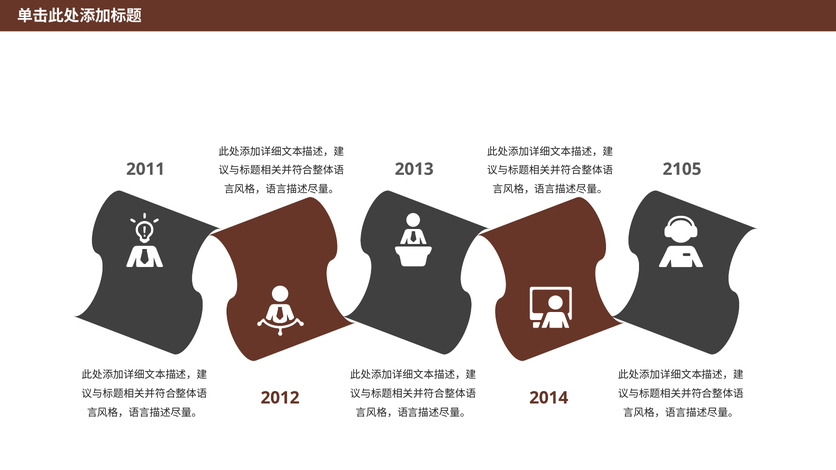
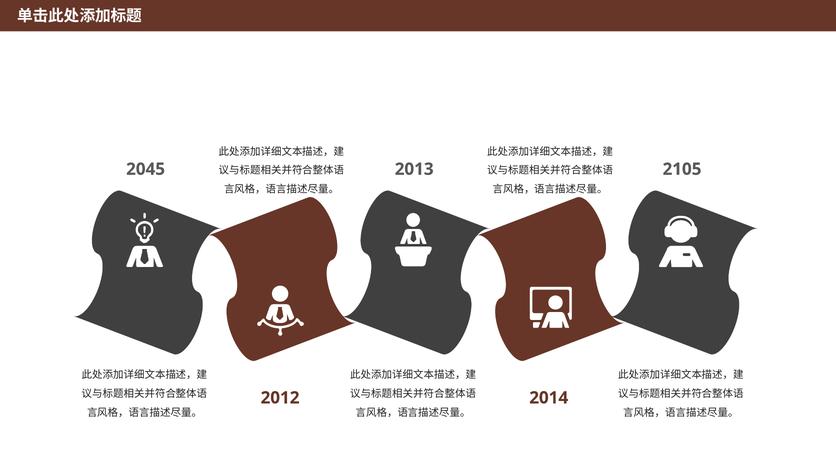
2011: 2011 -> 2045 (146, 169)
